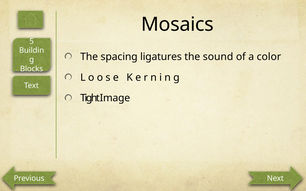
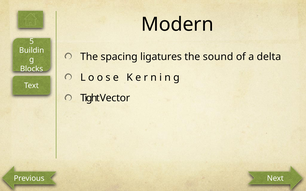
Mosaics: Mosaics -> Modern (177, 24)
color: color -> delta (269, 57)
Image: Image -> Vector (115, 98)
